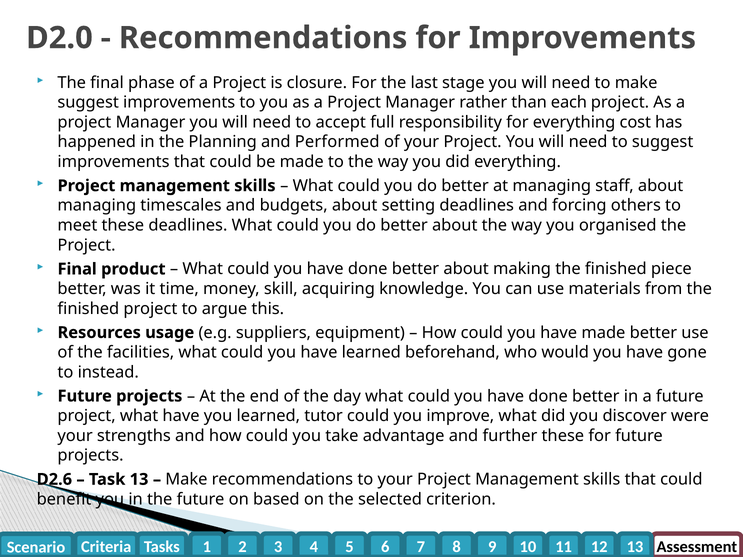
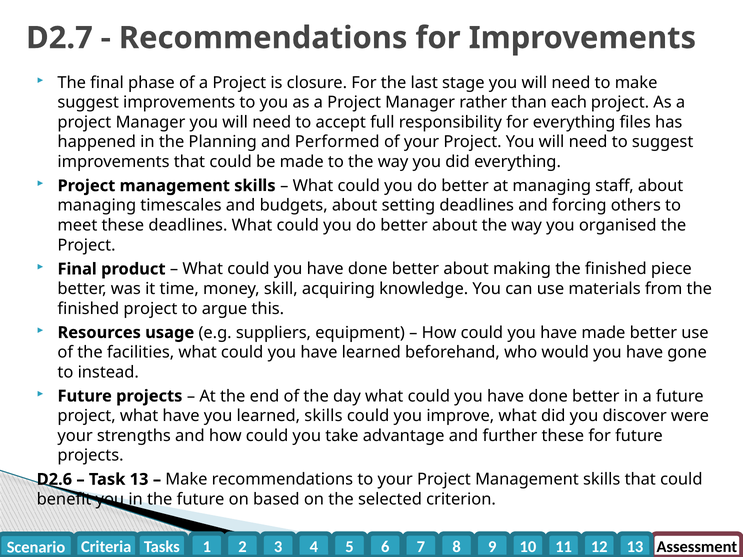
D2.0: D2.0 -> D2.7 (59, 38)
cost: cost -> files (635, 122)
learned tutor: tutor -> skills (323, 416)
